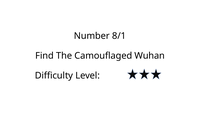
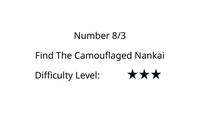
8/1: 8/1 -> 8/3 (119, 36)
Wuhan: Wuhan -> Nankai (150, 55)
